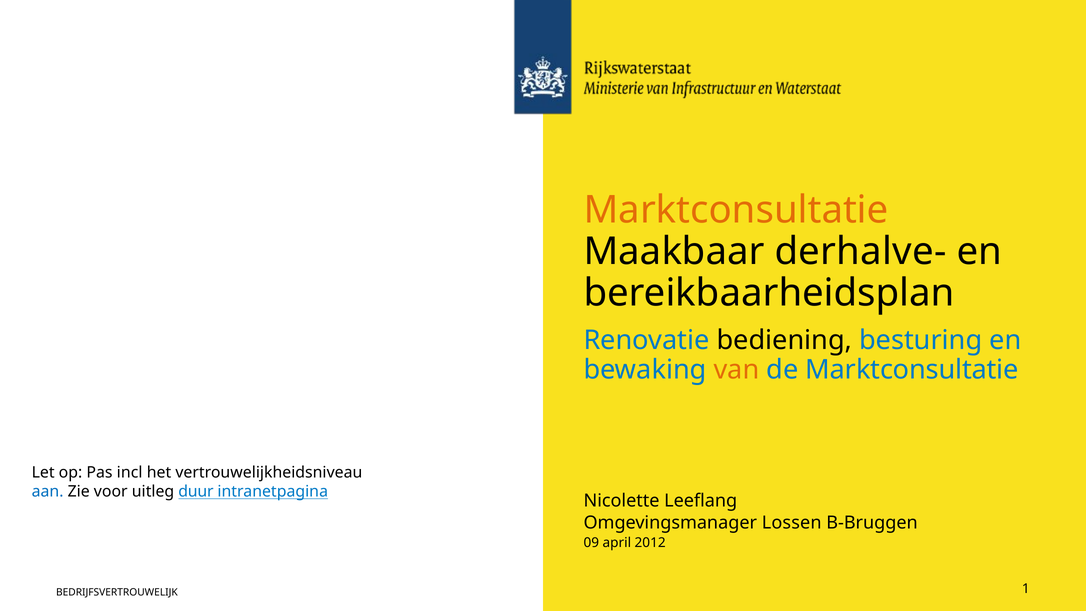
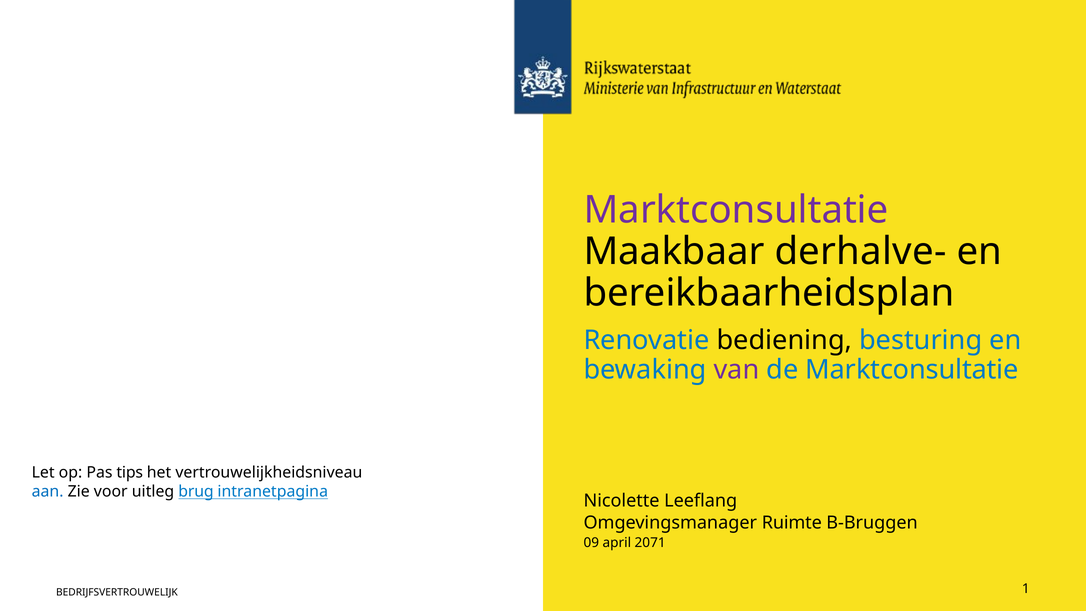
Marktconsultatie colour: orange -> purple (736, 210)
van colour: orange -> purple (737, 370)
incl: incl -> tips (130, 472)
duur: duur -> brug (196, 491)
Lossen: Lossen -> Ruimte (792, 523)
2012: 2012 -> 2071 (650, 543)
